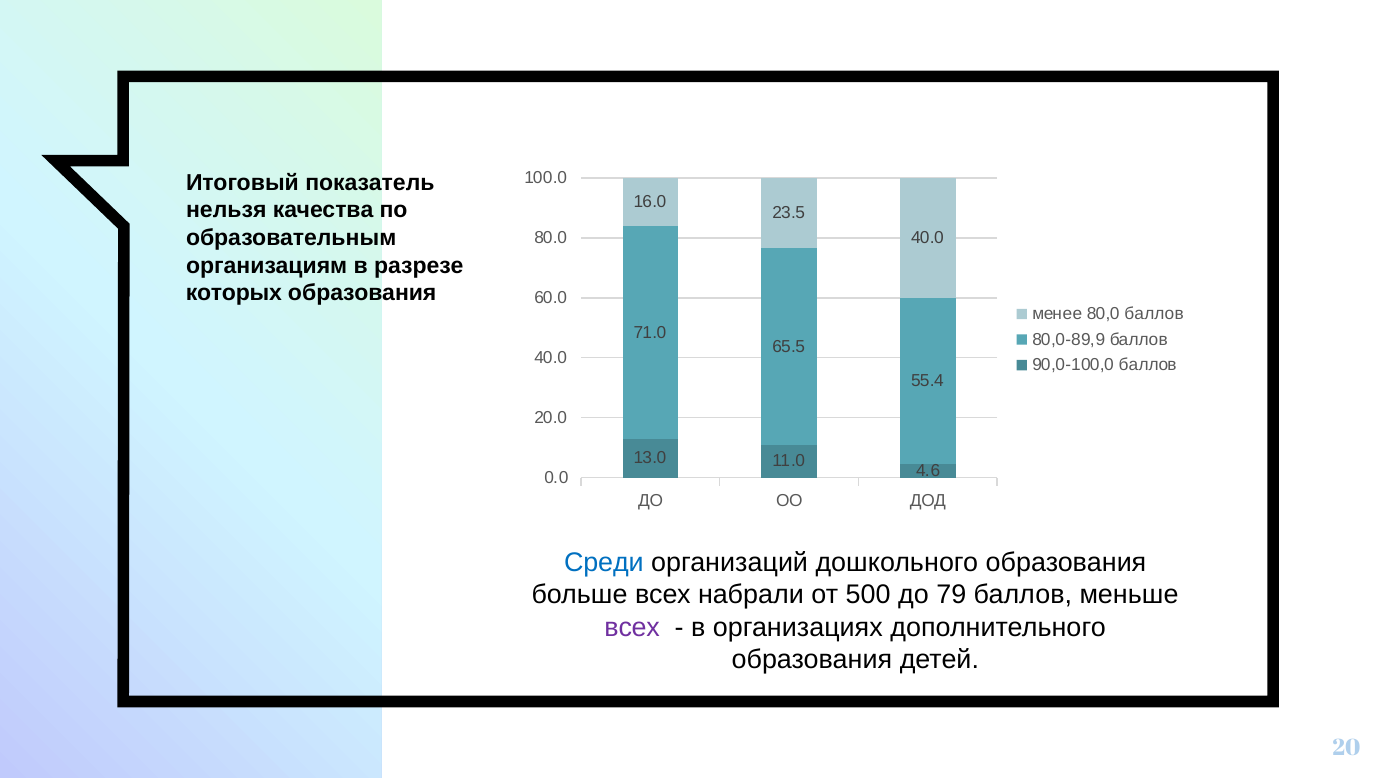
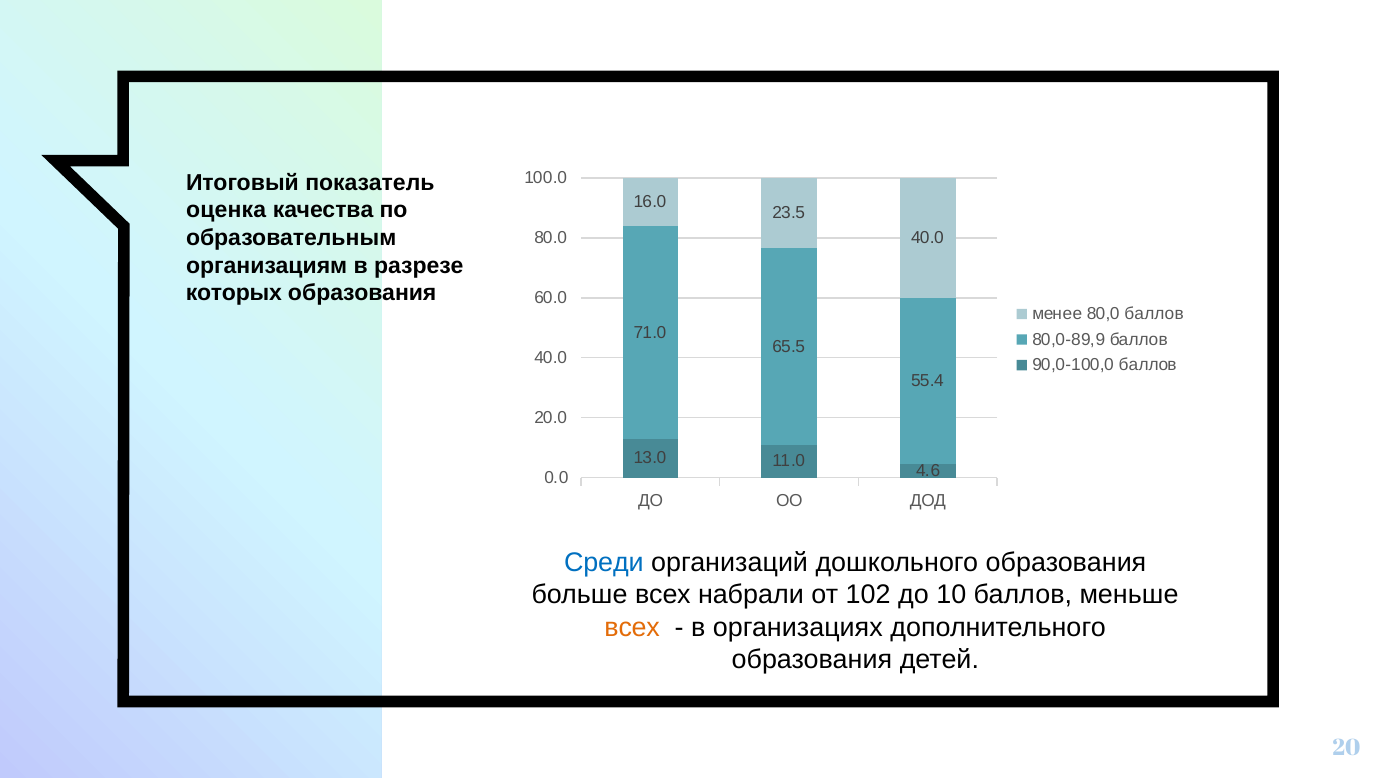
нельзя: нельзя -> оценка (226, 210)
500: 500 -> 102 (868, 595)
79: 79 -> 10 (951, 595)
всех colour: purple -> orange (632, 627)
